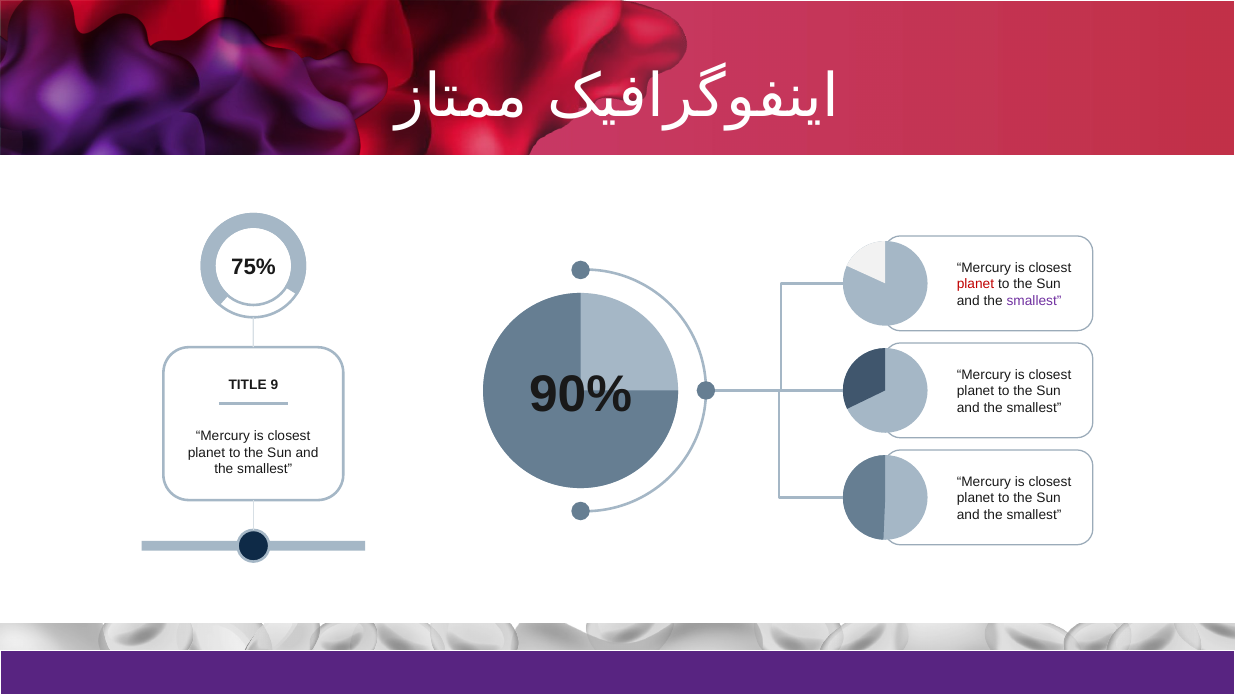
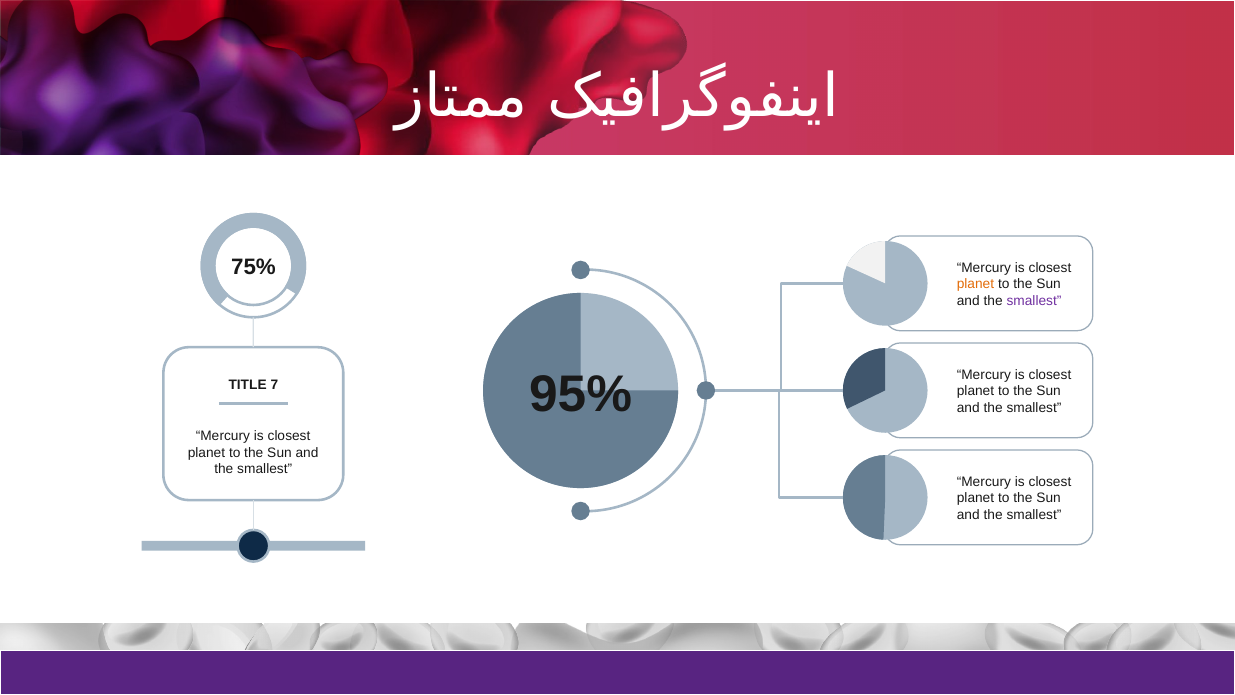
planet colour: red -> orange (975, 284)
90%: 90% -> 95% (581, 394)
9: 9 -> 7 (274, 385)
